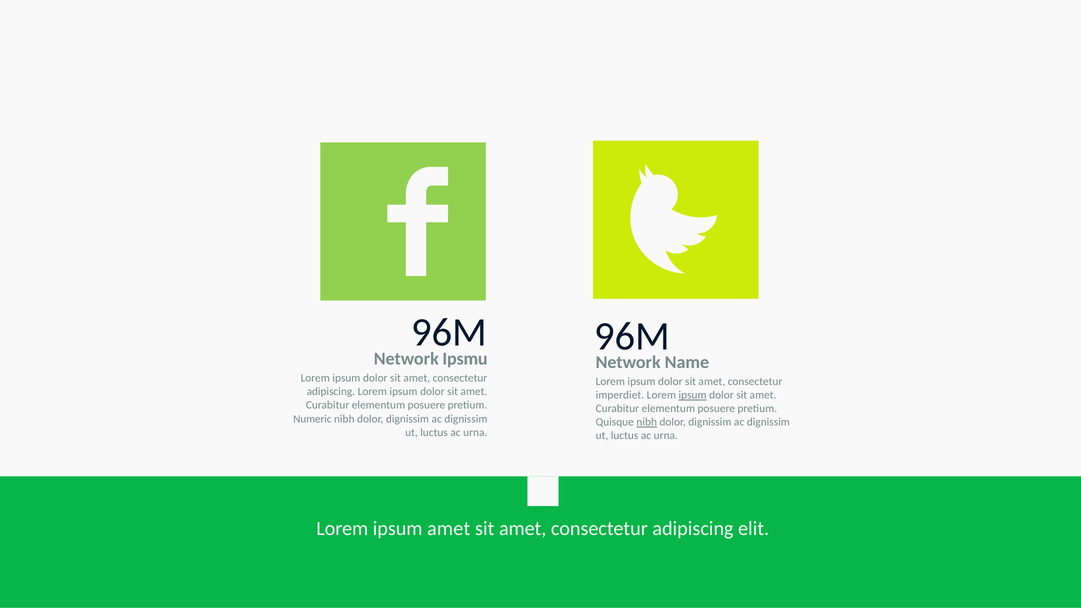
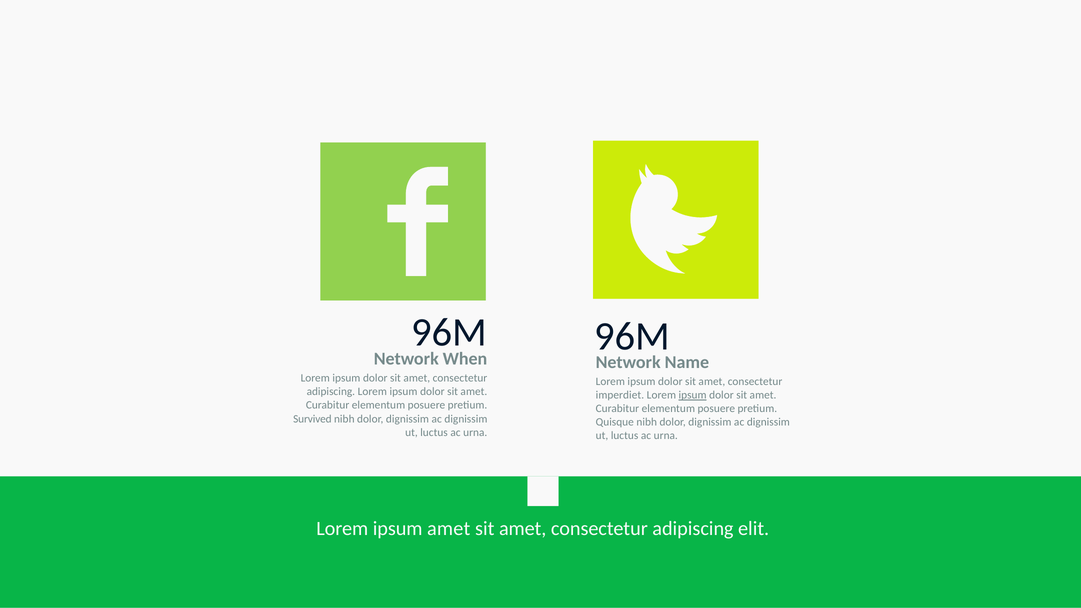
Ipsmu: Ipsmu -> When (465, 359)
Numeric: Numeric -> Survived (312, 419)
nibh underline: present -> none (647, 422)
